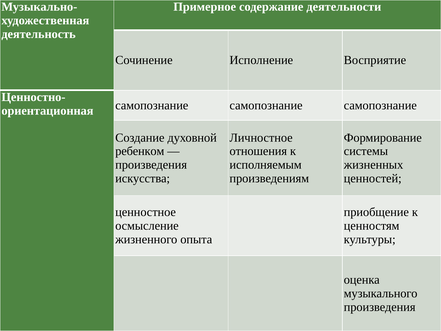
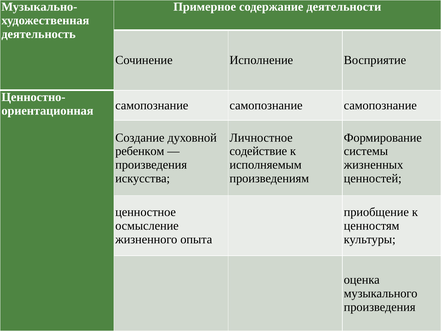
отношения: отношения -> содействие (258, 151)
